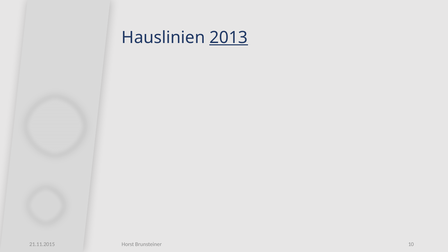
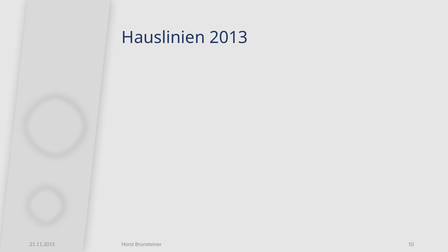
2013 underline: present -> none (229, 38)
